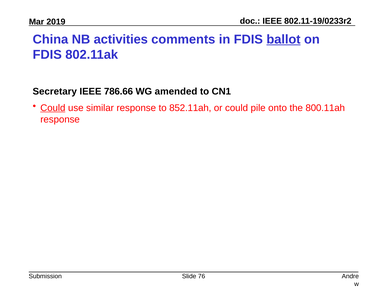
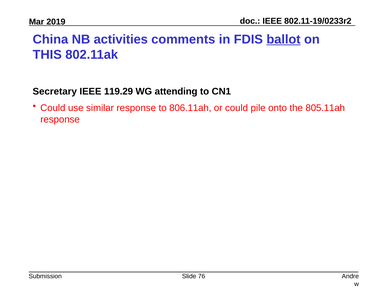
FDIS: FDIS -> THIS (47, 55)
786.66: 786.66 -> 119.29 (119, 92)
amended: amended -> attending (176, 92)
Could underline: present -> none (53, 108)
852.11ah: 852.11ah -> 806.11ah (190, 108)
800.11ah: 800.11ah -> 805.11ah (325, 108)
